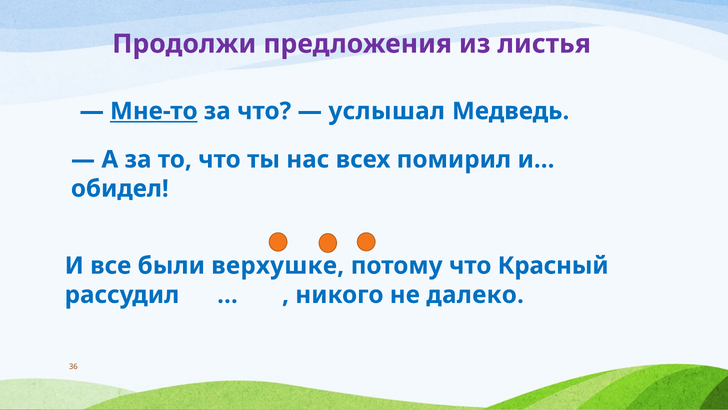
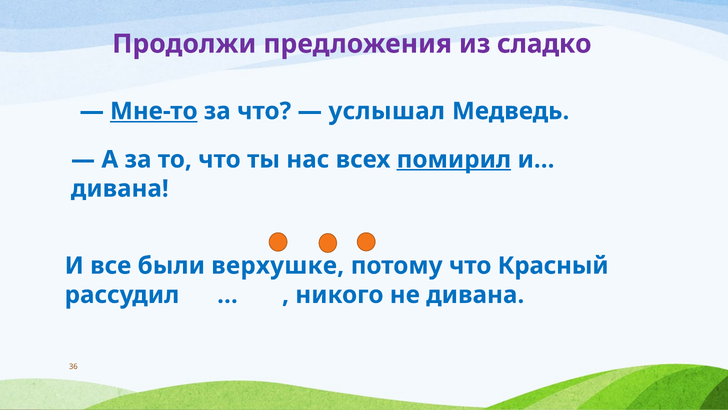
листья: листья -> сладко (544, 44)
помирил underline: none -> present (454, 159)
обидел: обидел -> дивана (120, 188)
не далеко: далеко -> дивана (475, 295)
